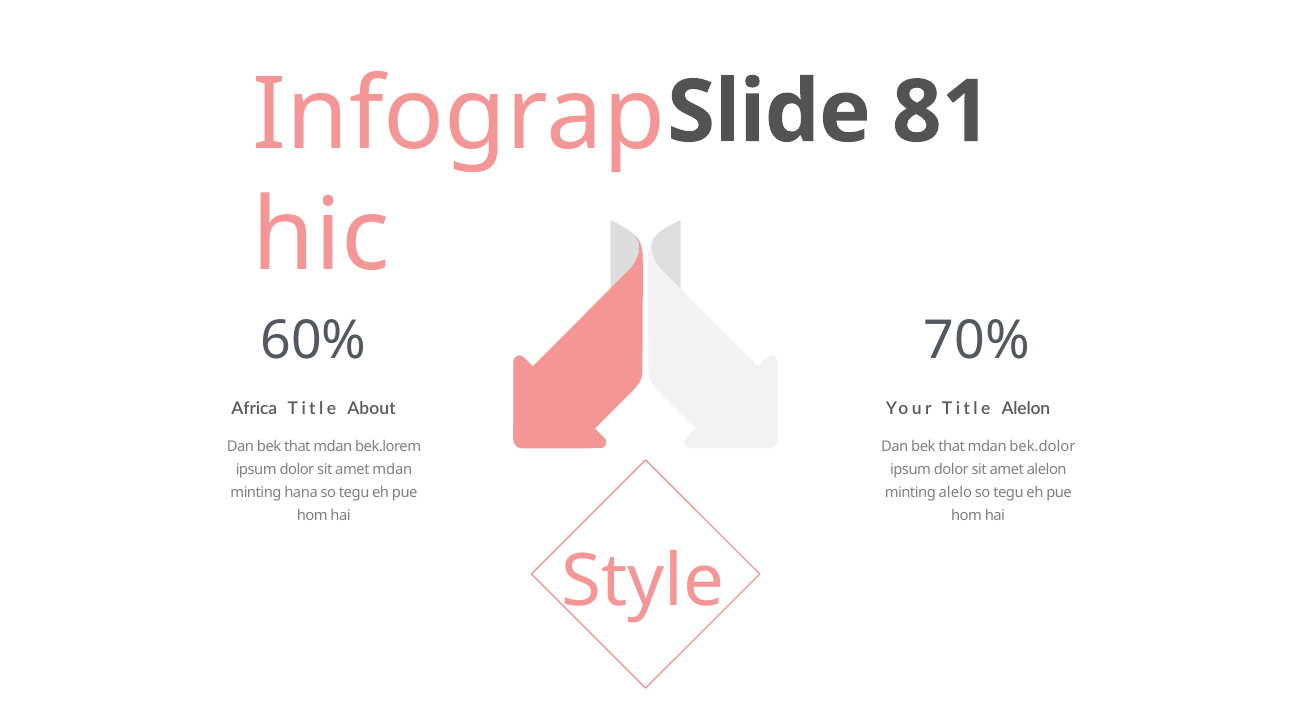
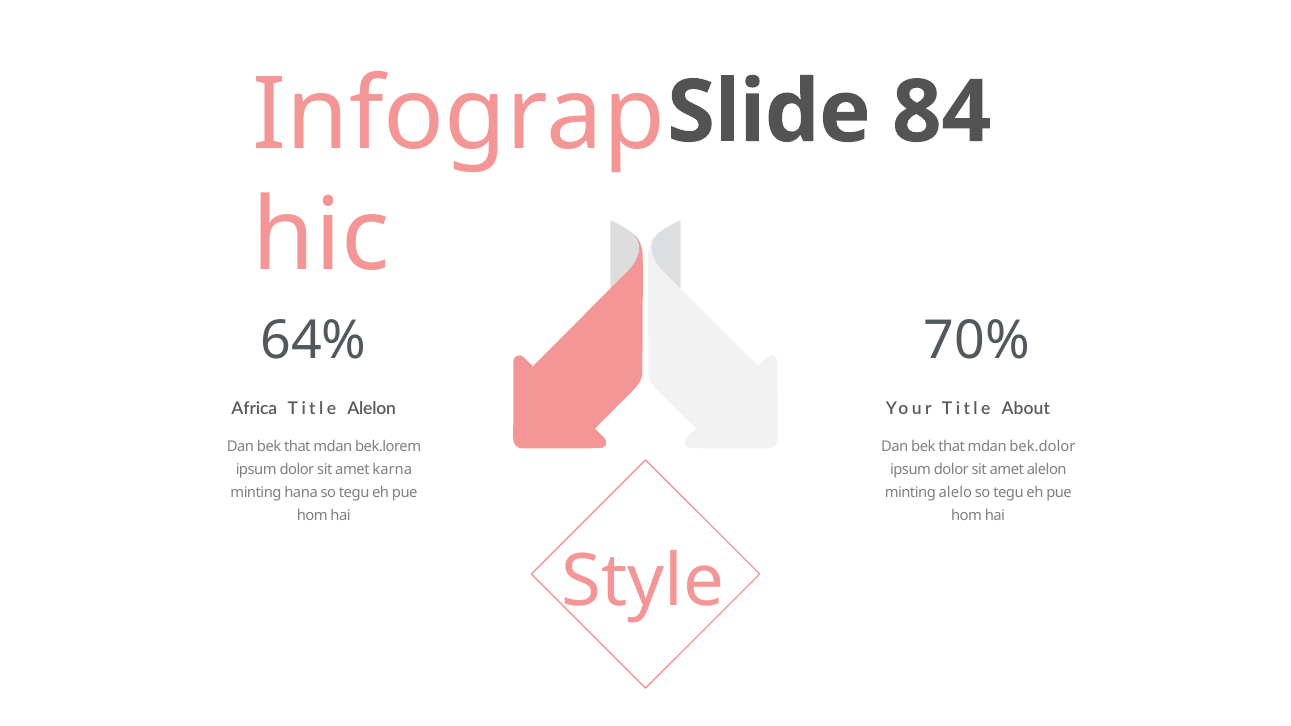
81: 81 -> 84 (942, 112)
60%: 60% -> 64% (314, 341)
Title About: About -> Alelon (372, 409)
Title Alelon: Alelon -> About (1026, 409)
amet mdan: mdan -> karna (392, 470)
